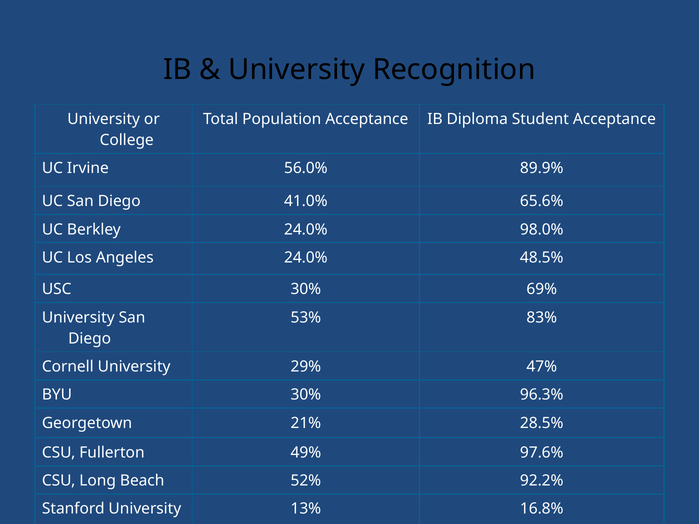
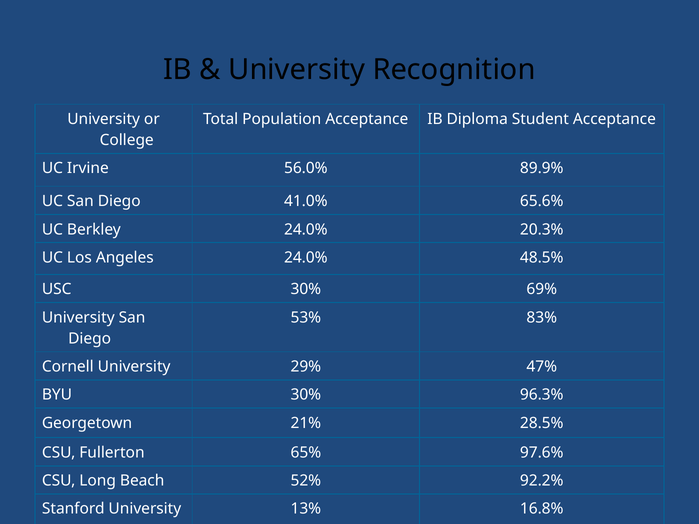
98.0%: 98.0% -> 20.3% (542, 230)
49%: 49% -> 65% (306, 453)
